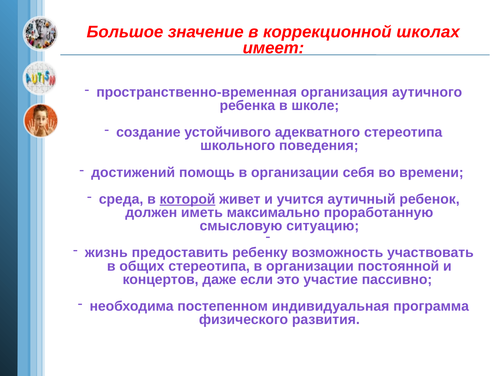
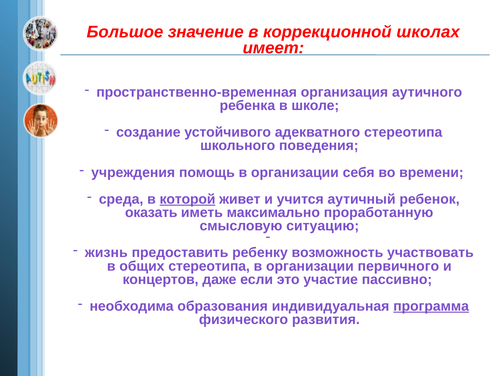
достижений: достижений -> учреждения (133, 172)
должен: должен -> оказать (151, 212)
постоянной: постоянной -> первичного (398, 266)
постепенном: постепенном -> образования (223, 306)
программа underline: none -> present (431, 306)
